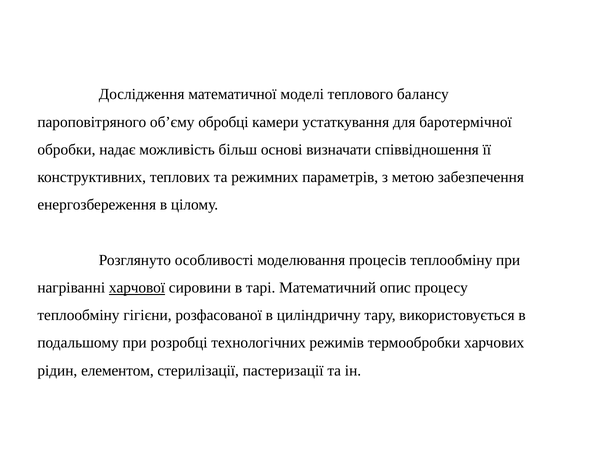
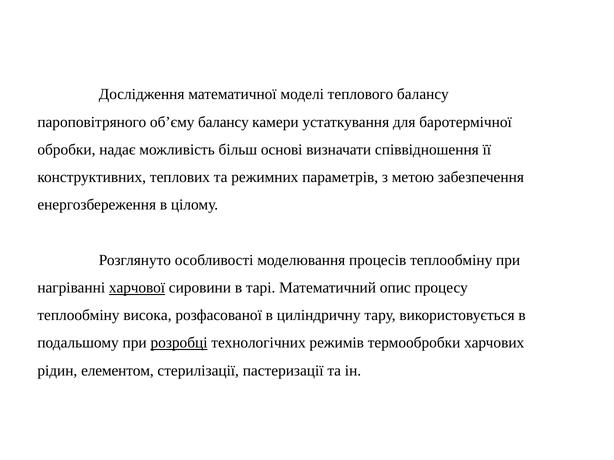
об’єму обробці: обробці -> балансу (223, 122)
гігієни: гігієни -> висока (147, 316)
розробці underline: none -> present (179, 343)
